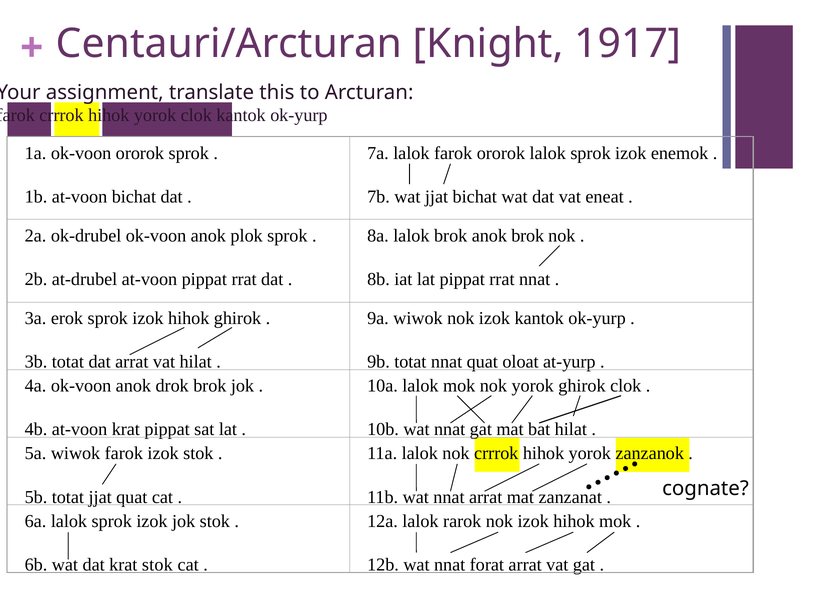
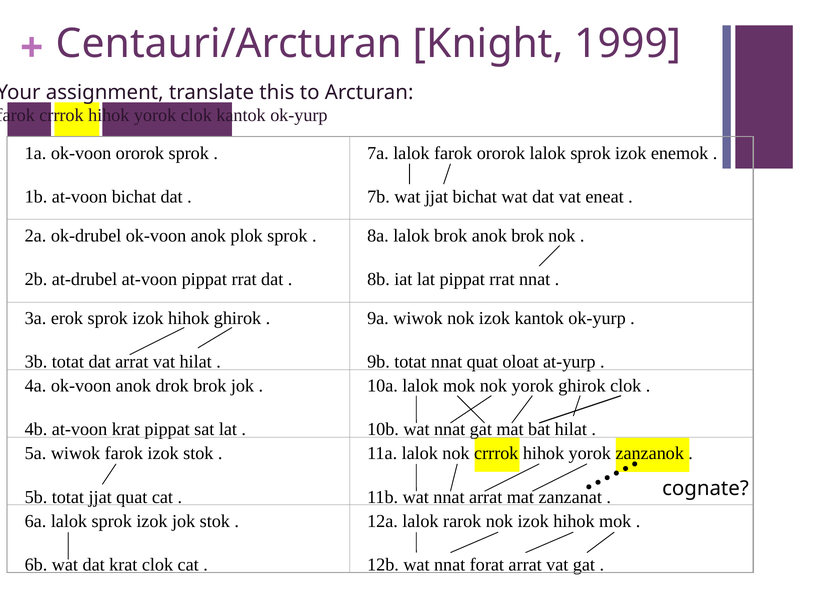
1917: 1917 -> 1999 (628, 44)
krat stok: stok -> clok (157, 565)
